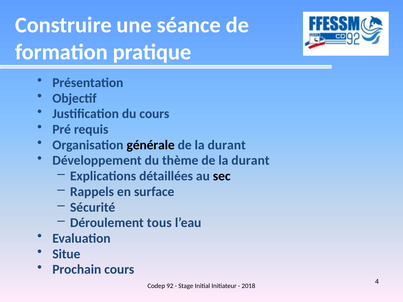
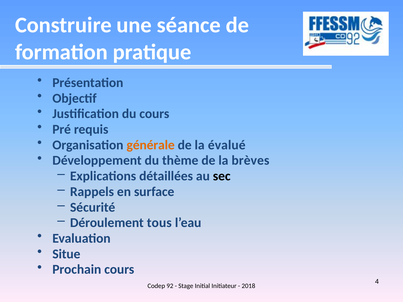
générale colour: black -> orange (151, 145)
durant: durant -> évalué (227, 145)
thème de la durant: durant -> brèves (250, 161)
